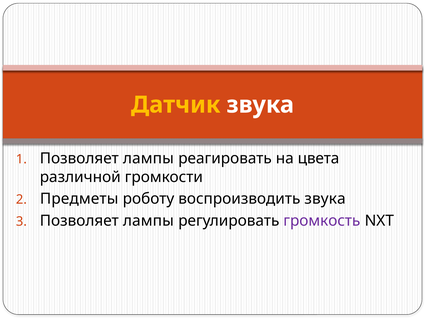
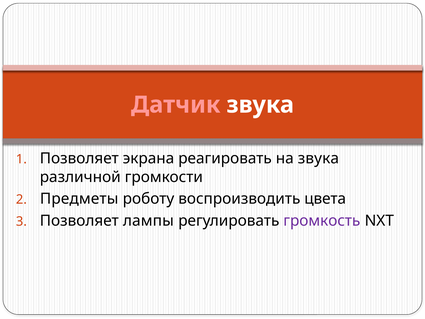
Датчик colour: yellow -> pink (176, 105)
лампы: лампы -> экрана (148, 158)
на цвета: цвета -> звука (318, 158)
воспроизводить звука: звука -> цвета (325, 199)
